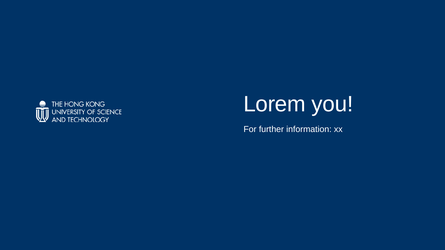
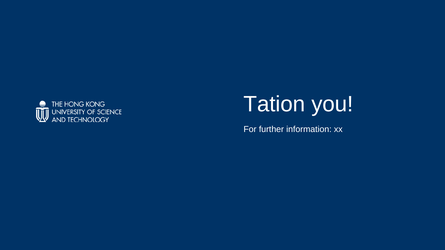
Lorem: Lorem -> Tation (274, 104)
